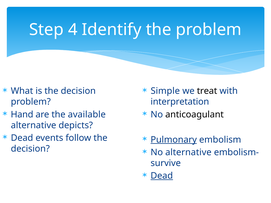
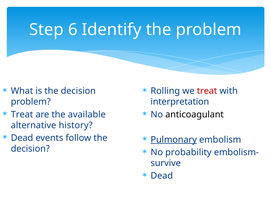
4: 4 -> 6 (73, 30)
Simple: Simple -> Rolling (165, 91)
treat colour: black -> red (207, 91)
Hand: Hand -> Treat (22, 115)
depicts: depicts -> history (76, 125)
No alternative: alternative -> probability (188, 153)
Dead underline: present -> none (162, 176)
